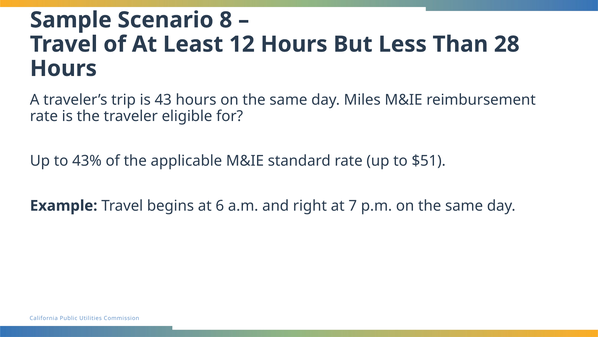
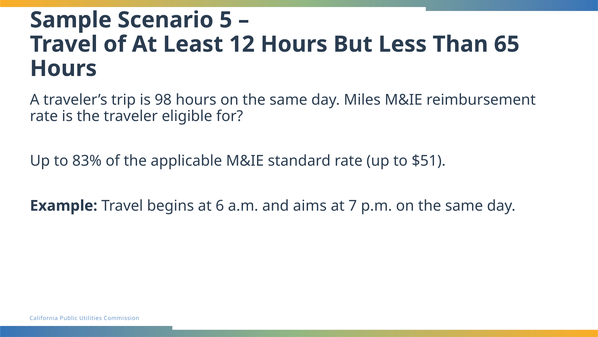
8: 8 -> 5 (226, 20)
28: 28 -> 65 (507, 44)
43: 43 -> 98 (163, 100)
43%: 43% -> 83% (87, 161)
right: right -> aims (310, 205)
